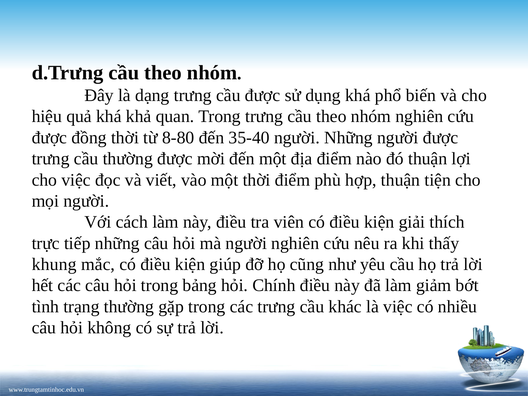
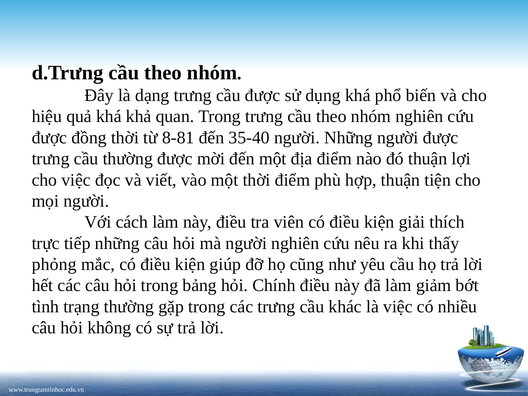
8-80: 8-80 -> 8-81 (178, 138)
khung: khung -> phỏng (54, 264)
